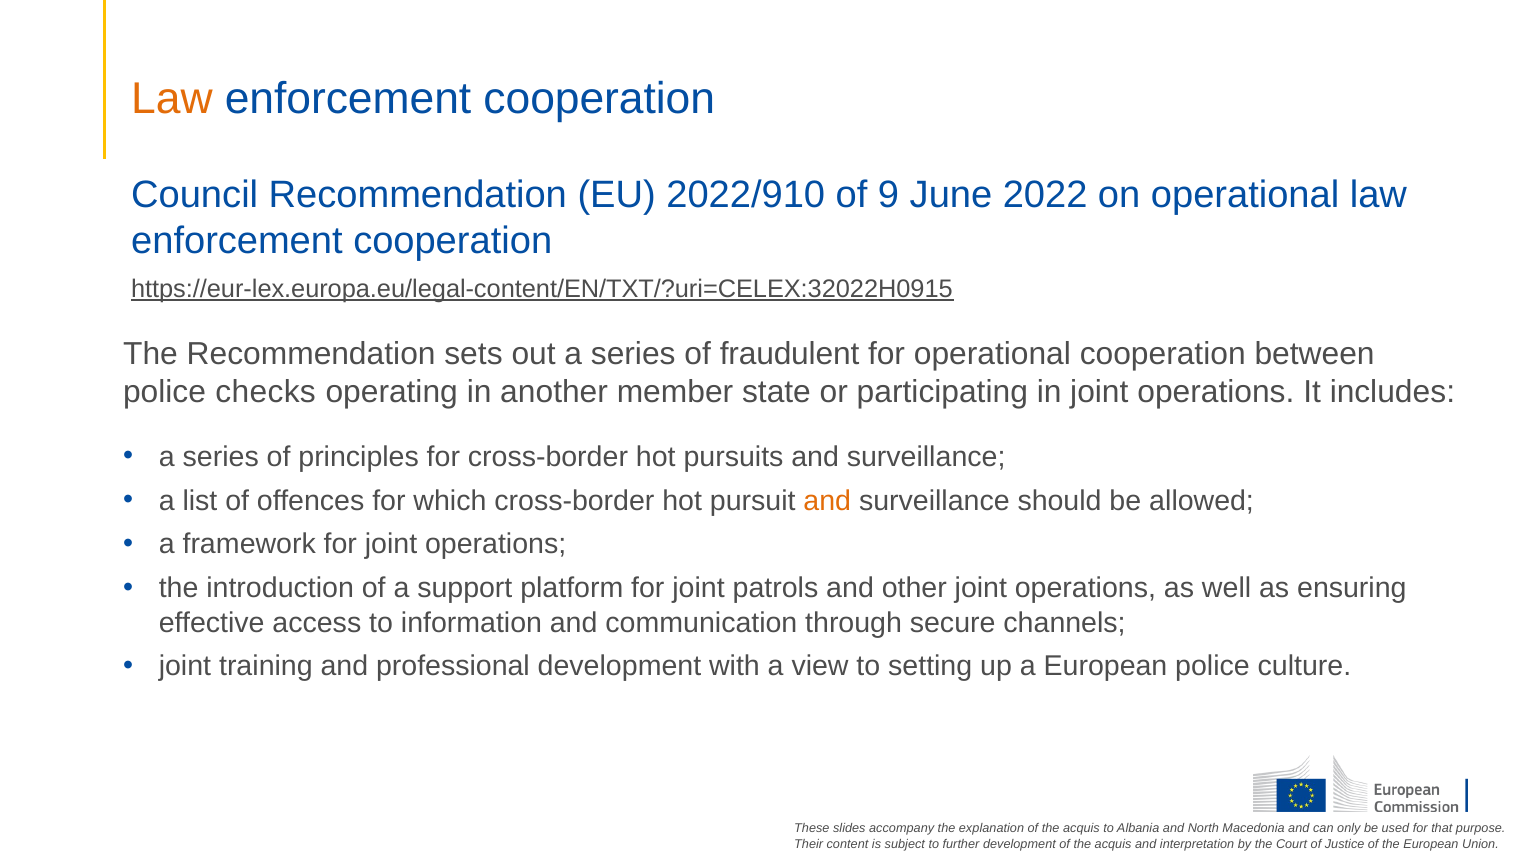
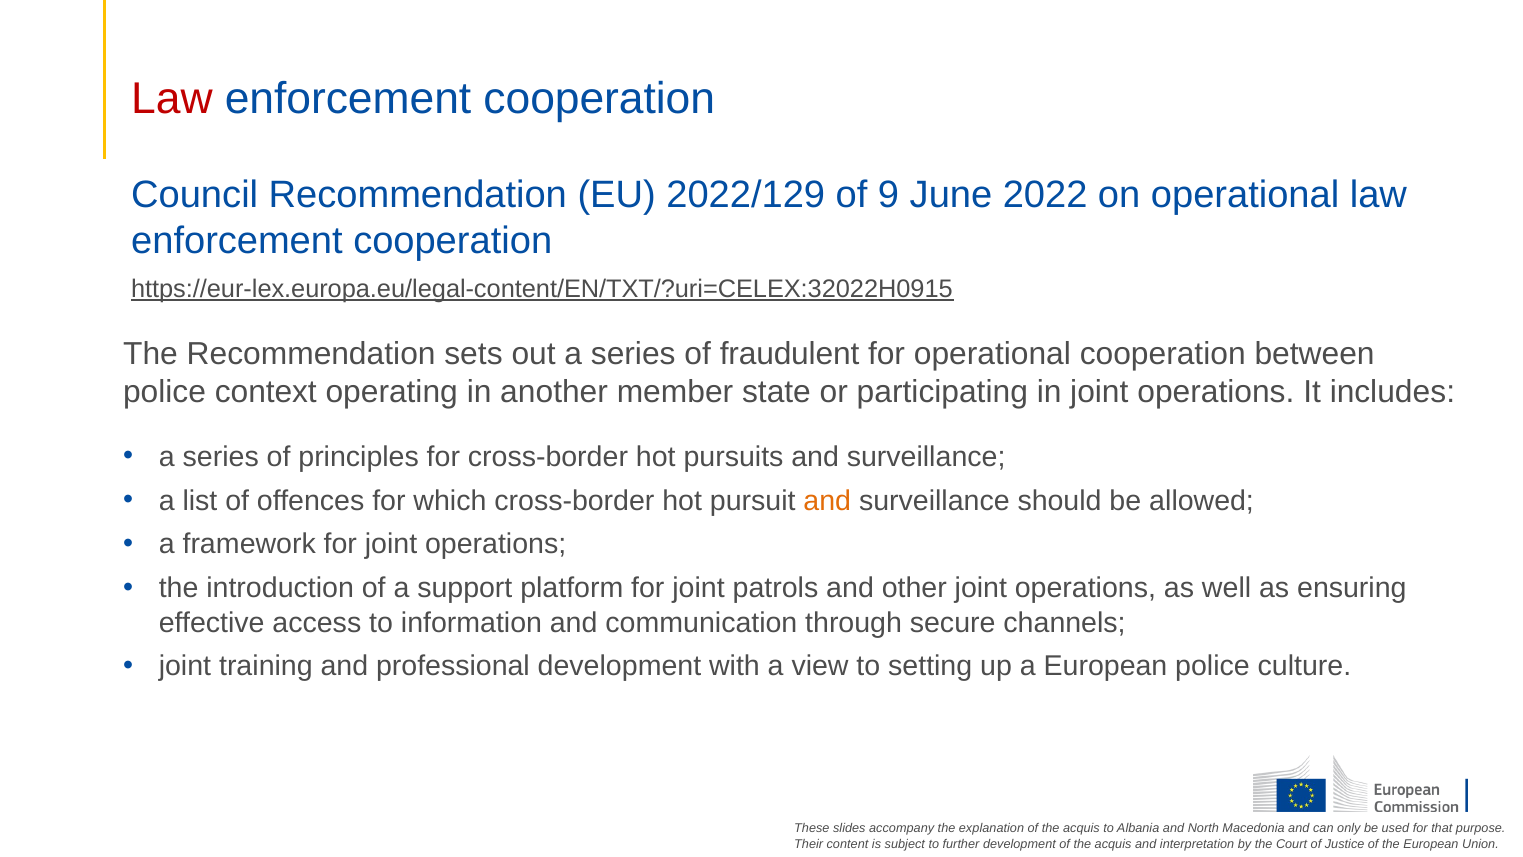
Law colour: orange -> red (172, 98)
2022/910: 2022/910 -> 2022/129 (746, 195)
checks: checks -> context (266, 392)
